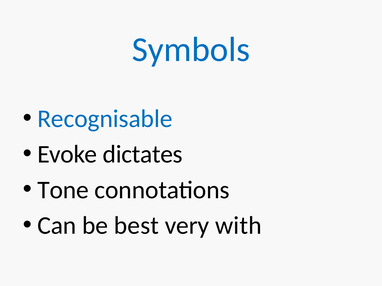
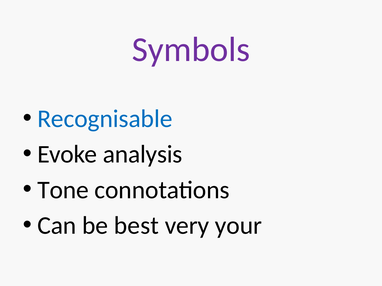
Symbols colour: blue -> purple (191, 50)
dictates: dictates -> analysis (143, 155)
with: with -> your (239, 226)
